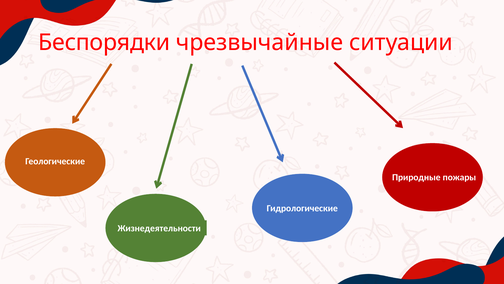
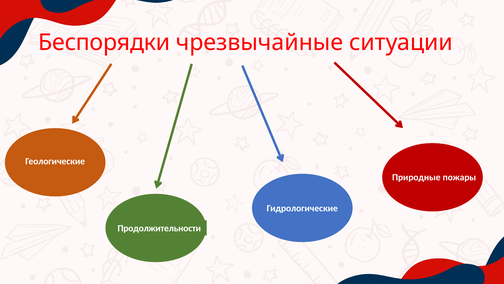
Жизнедеятельности: Жизнедеятельности -> Продолжительности (159, 228)
